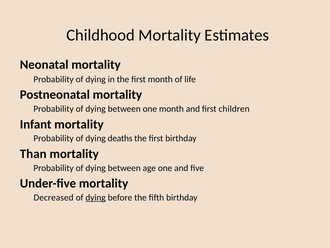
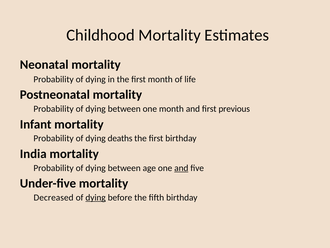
children: children -> previous (234, 109)
Than: Than -> India (33, 154)
and underline: none -> present (181, 168)
